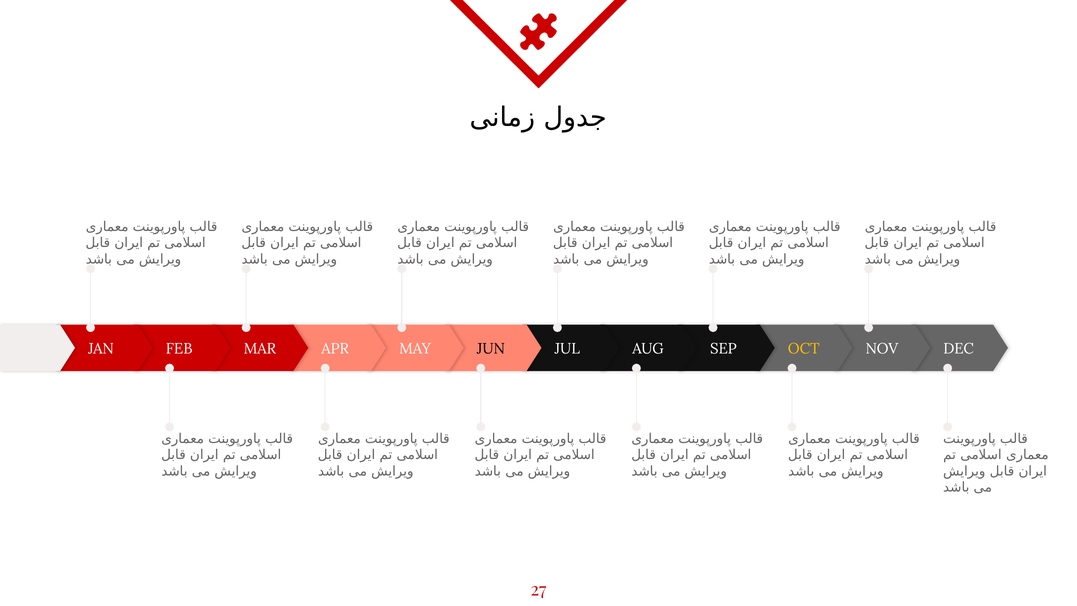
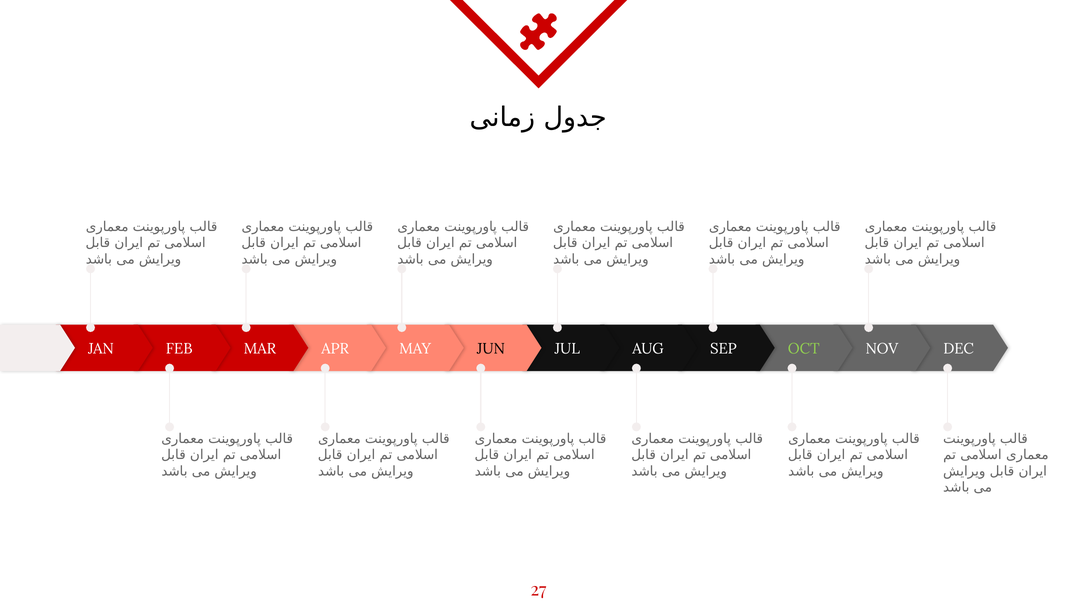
OCT colour: yellow -> light green (804, 349)
